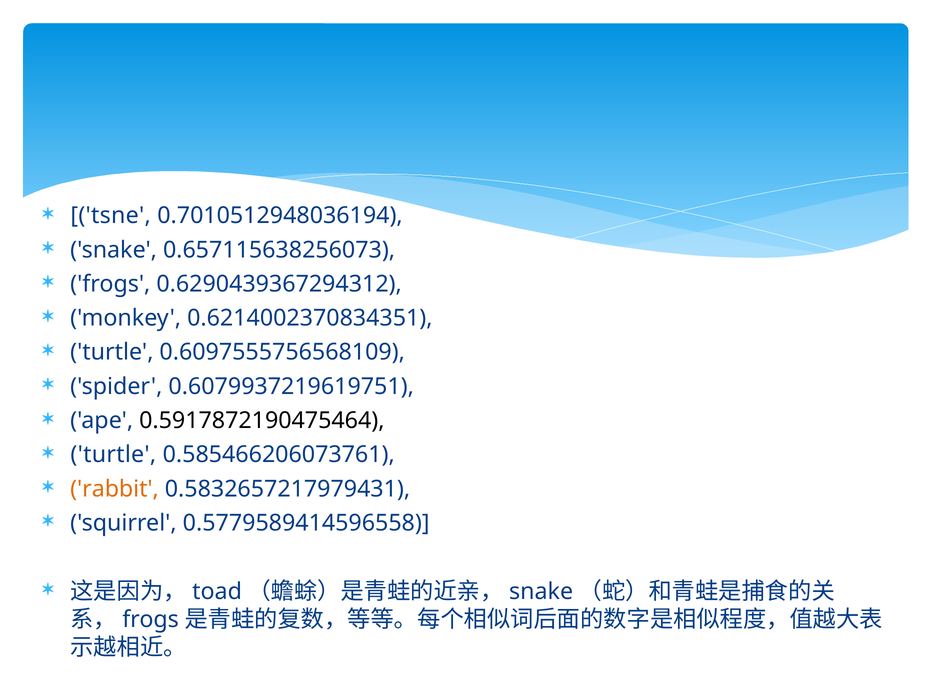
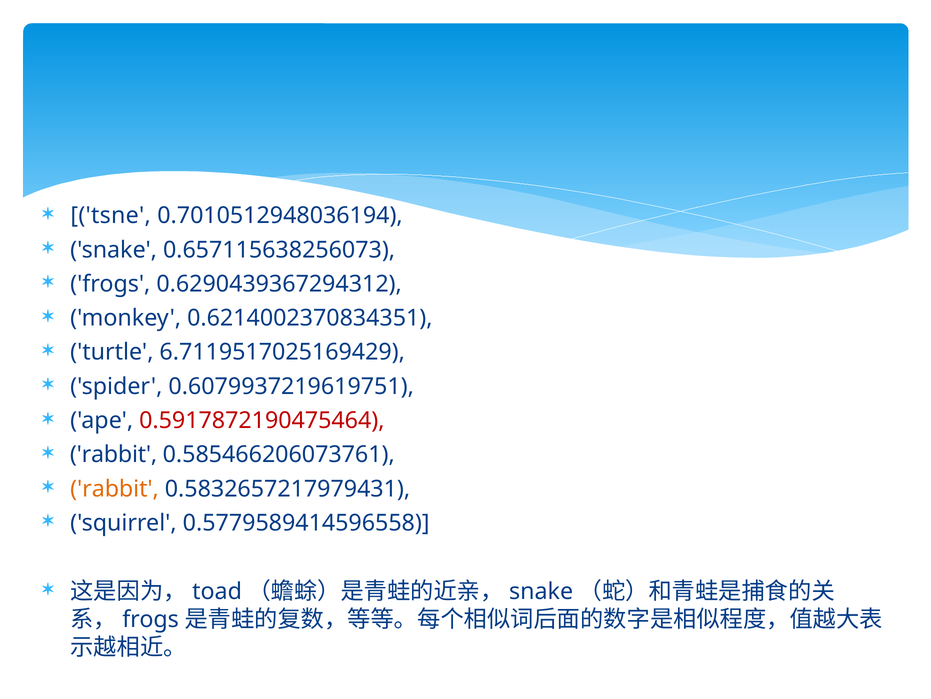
0.6097555756568109: 0.6097555756568109 -> 6.7119517025169429 (282, 352)
0.5917872190475464 colour: black -> red (262, 420)
turtle: turtle -> rabbit (114, 454)
